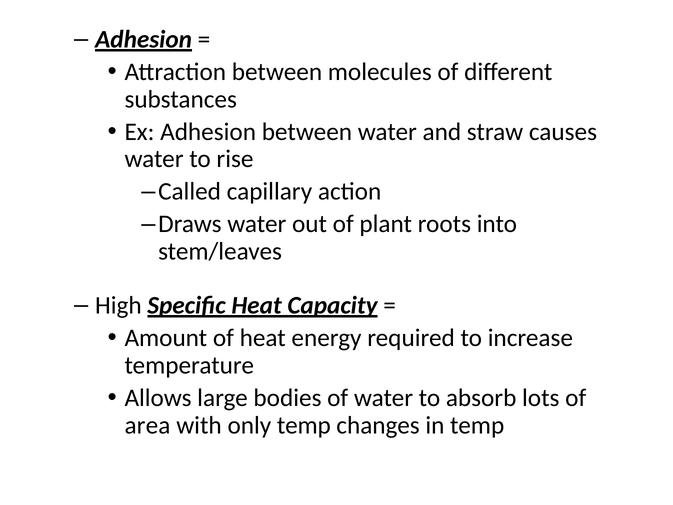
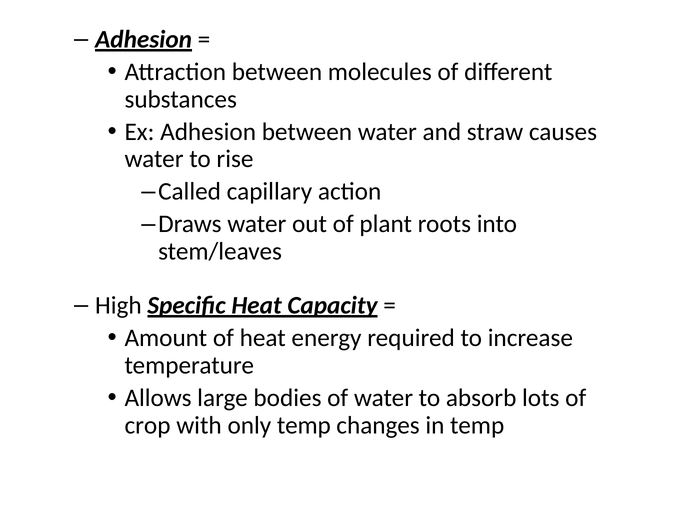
area: area -> crop (148, 425)
